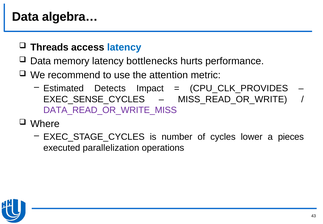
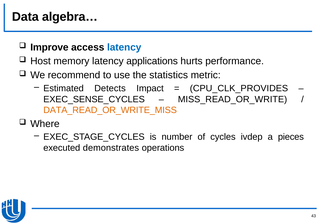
Threads: Threads -> Improve (49, 47)
Data: Data -> Host (41, 61)
bottlenecks: bottlenecks -> applications (152, 61)
attention: attention -> statistics (169, 75)
DATA_READ_OR_WRITE_MISS colour: purple -> orange (110, 110)
lower: lower -> ivdep (252, 137)
parallelization: parallelization -> demonstrates (111, 148)
